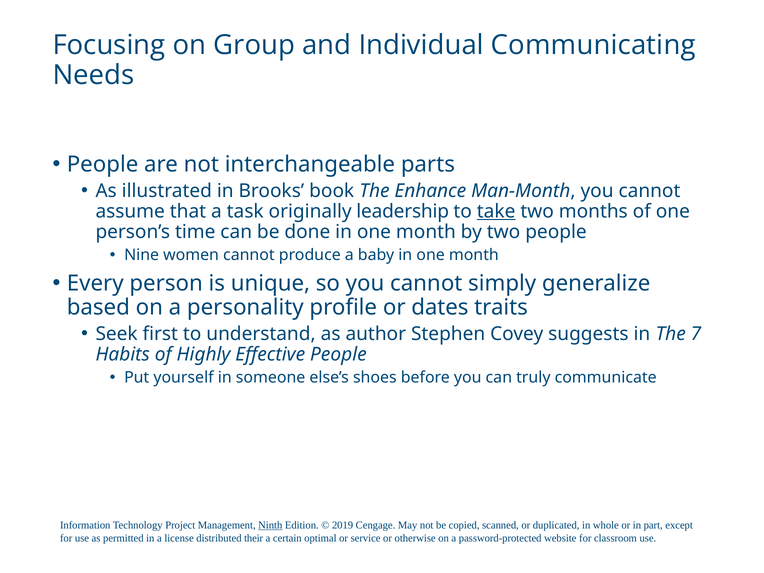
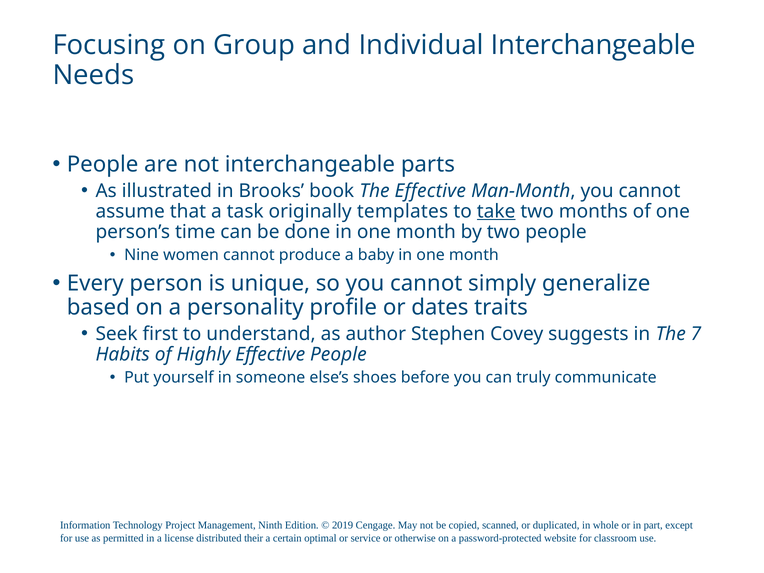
Individual Communicating: Communicating -> Interchangeable (593, 45)
The Enhance: Enhance -> Effective (430, 191)
leadership: leadership -> templates (403, 211)
Ninth underline: present -> none (270, 525)
